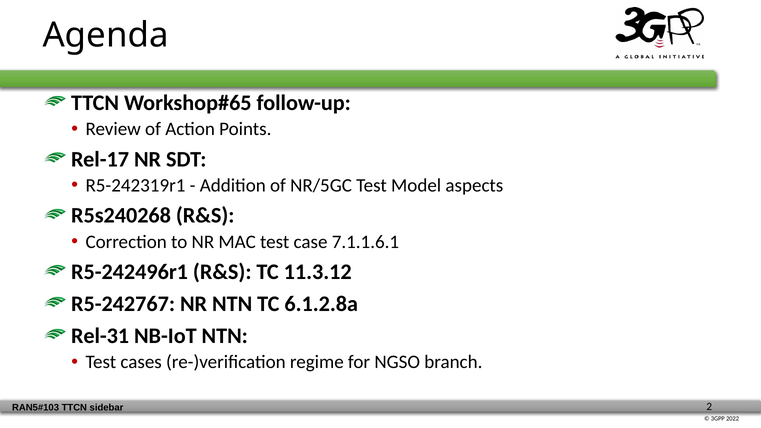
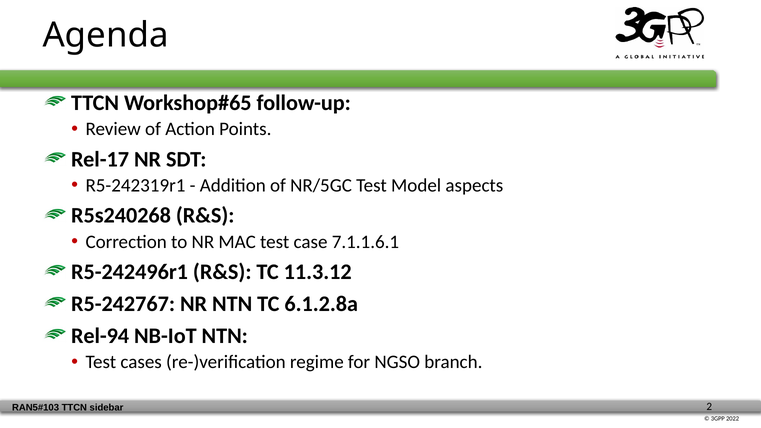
Rel-31: Rel-31 -> Rel-94 (100, 336)
